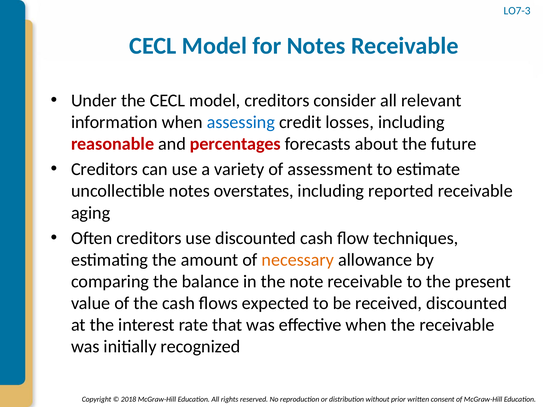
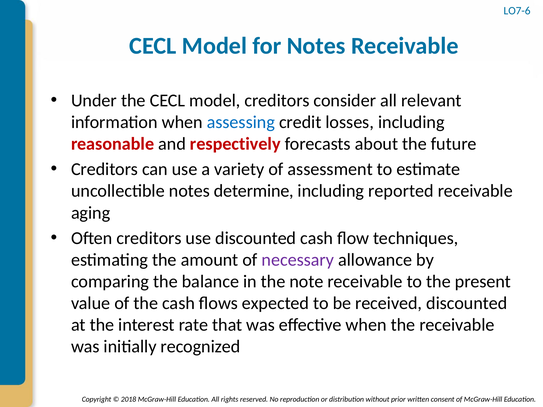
LO7-3: LO7-3 -> LO7-6 (517, 11)
percentages: percentages -> respectively (235, 144)
overstates: overstates -> determine (254, 191)
necessary colour: orange -> purple (298, 260)
